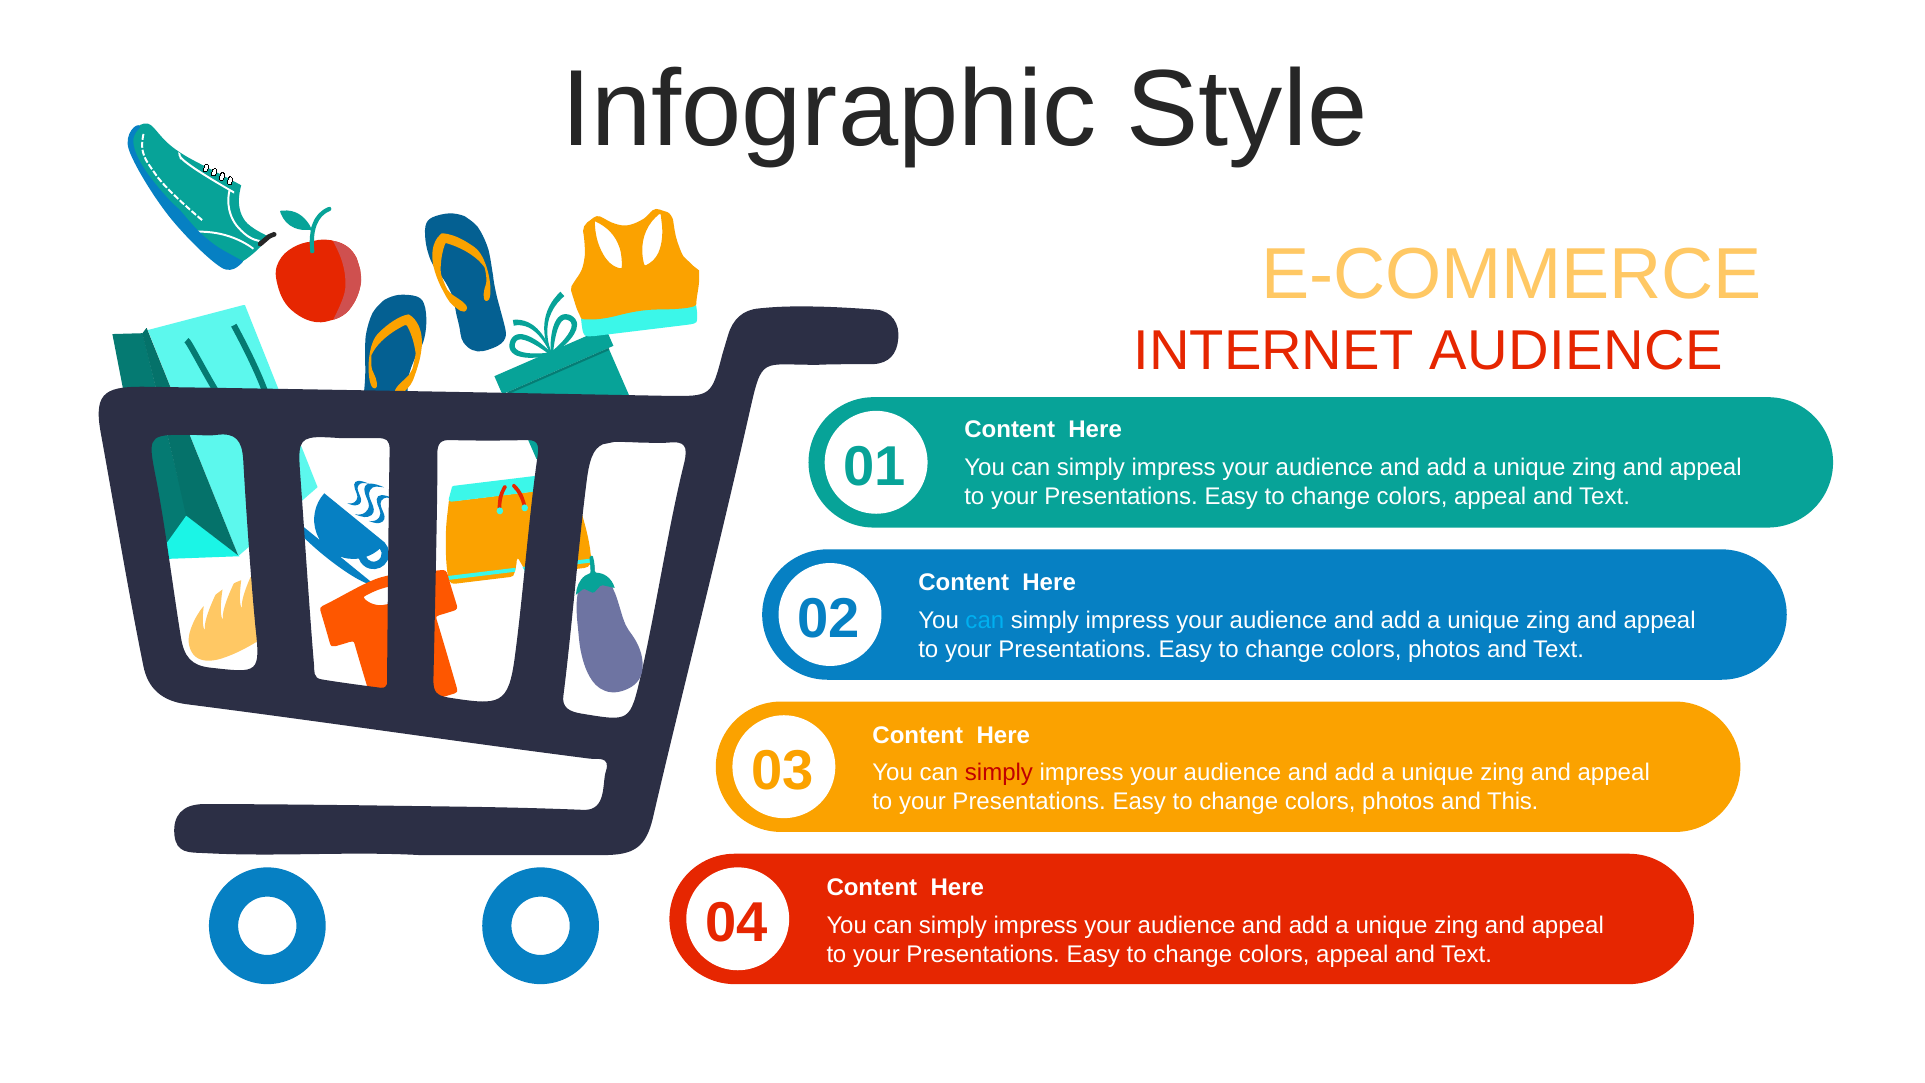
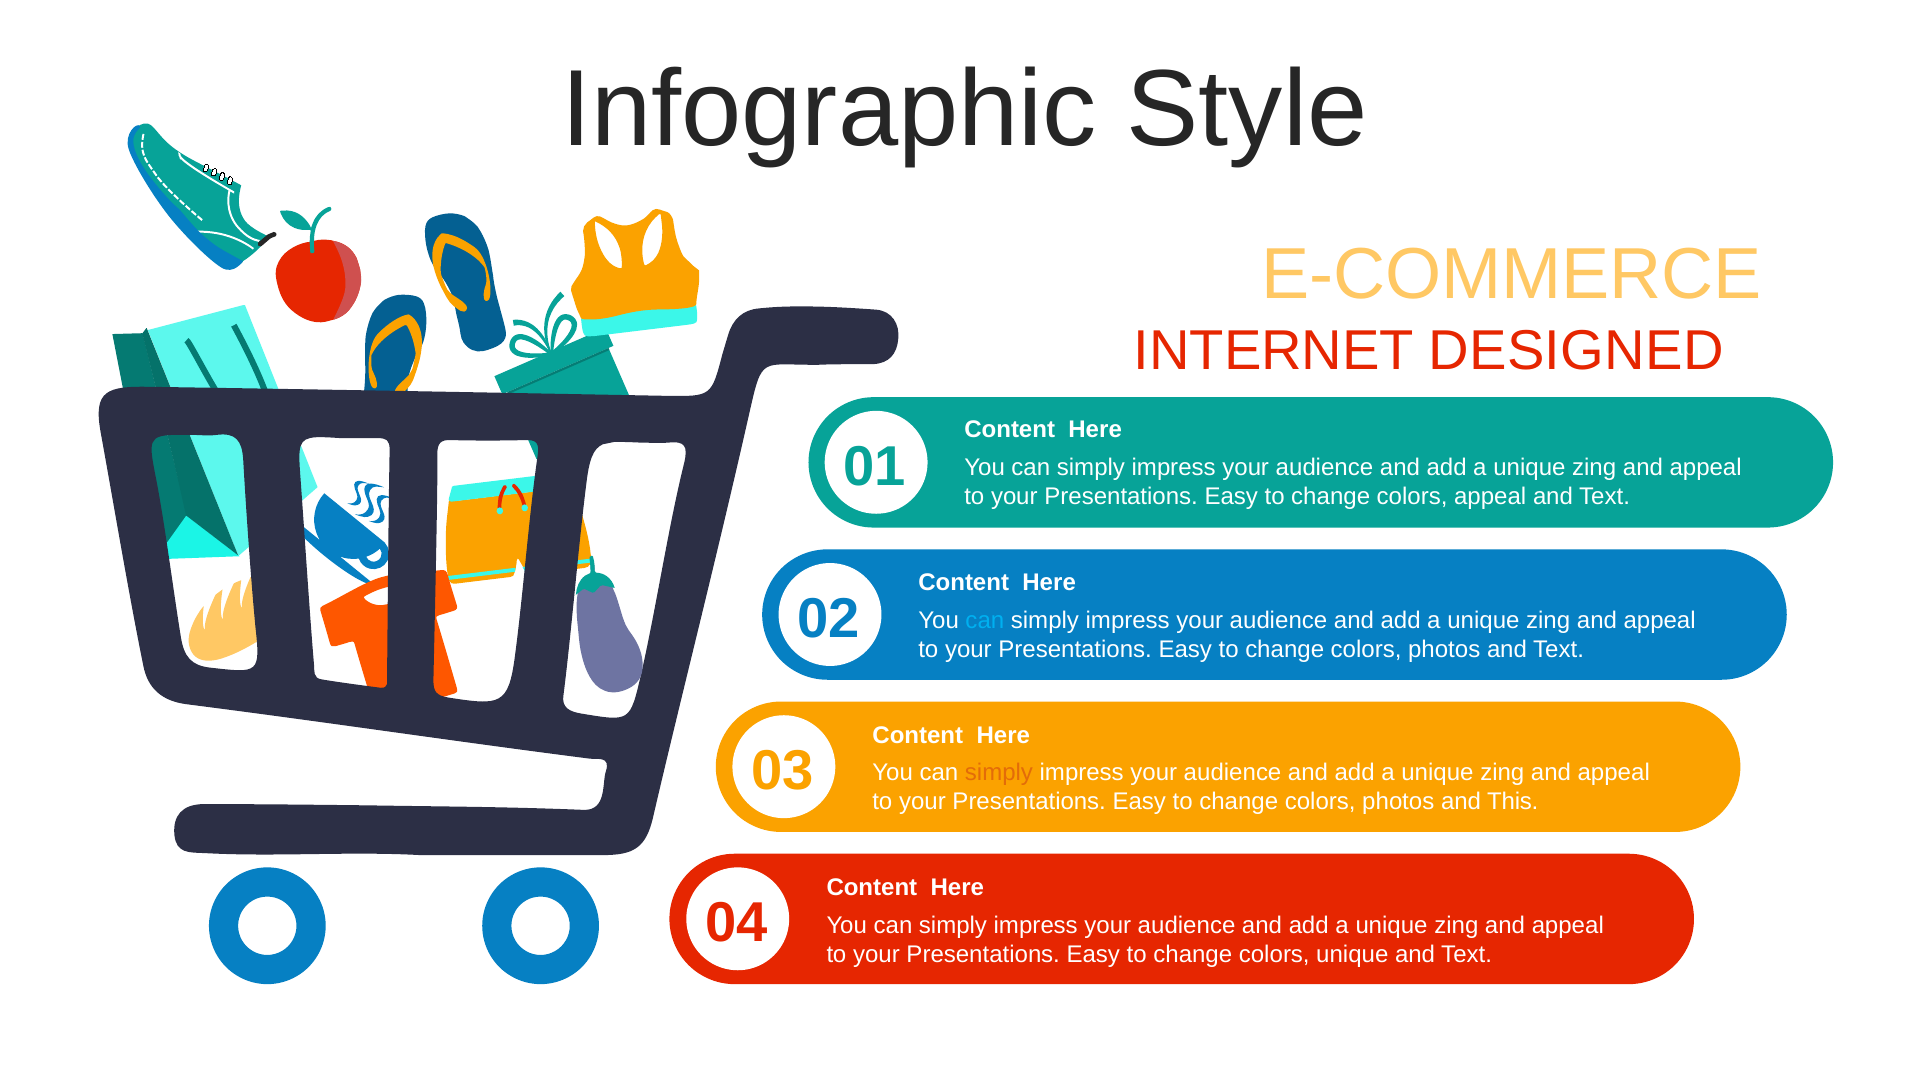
INTERNET AUDIENCE: AUDIENCE -> DESIGNED (1576, 351)
simply colour: red -> orange (999, 773)
appeal: appeal -> unique (1352, 954)
